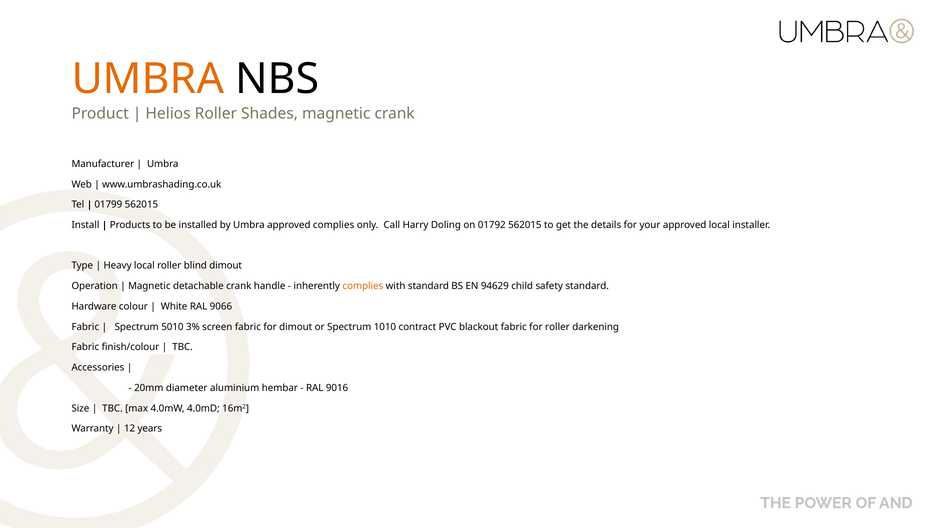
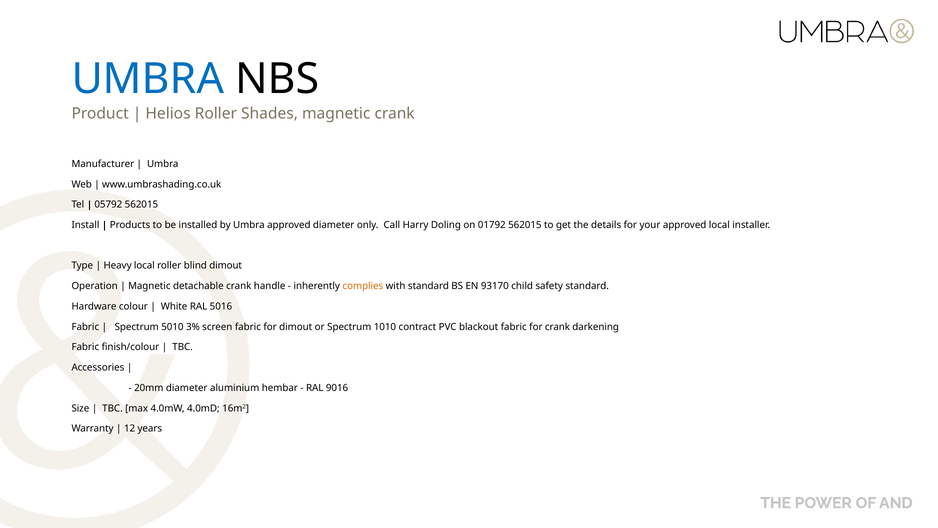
UMBRA colour: orange -> blue (148, 79)
01799: 01799 -> 05792 (108, 204)
approved complies: complies -> diameter (334, 225)
94629: 94629 -> 93170 (495, 286)
9066: 9066 -> 5016 (221, 306)
for roller: roller -> crank (557, 327)
